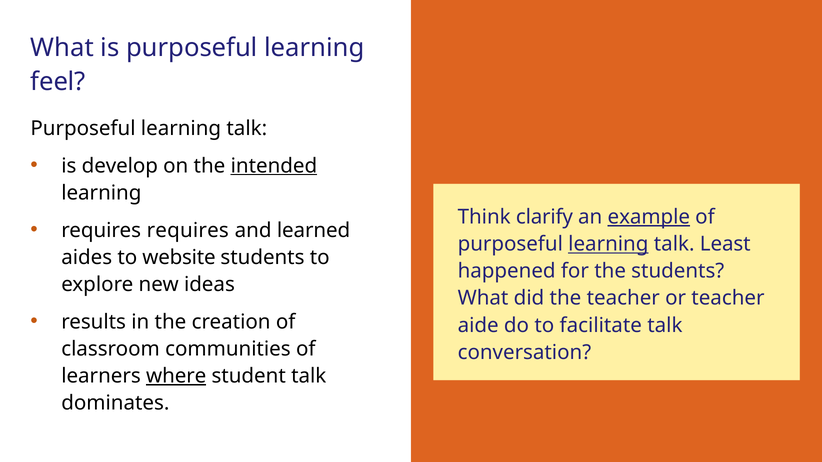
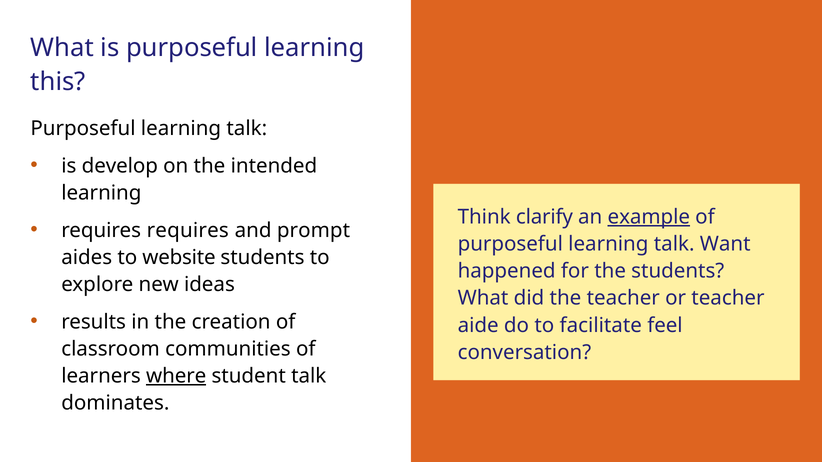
feel: feel -> this (58, 82)
intended underline: present -> none (274, 166)
learned: learned -> prompt (313, 230)
learning underline: present -> none (608, 244)
Least: Least -> Want (725, 244)
facilitate talk: talk -> feel (665, 326)
